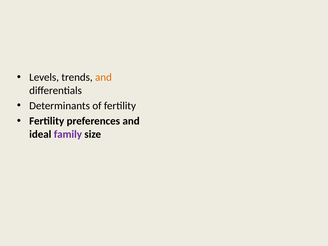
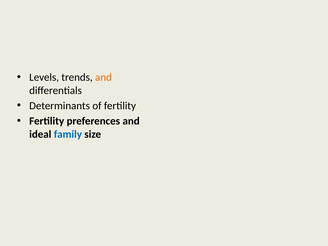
family colour: purple -> blue (68, 134)
